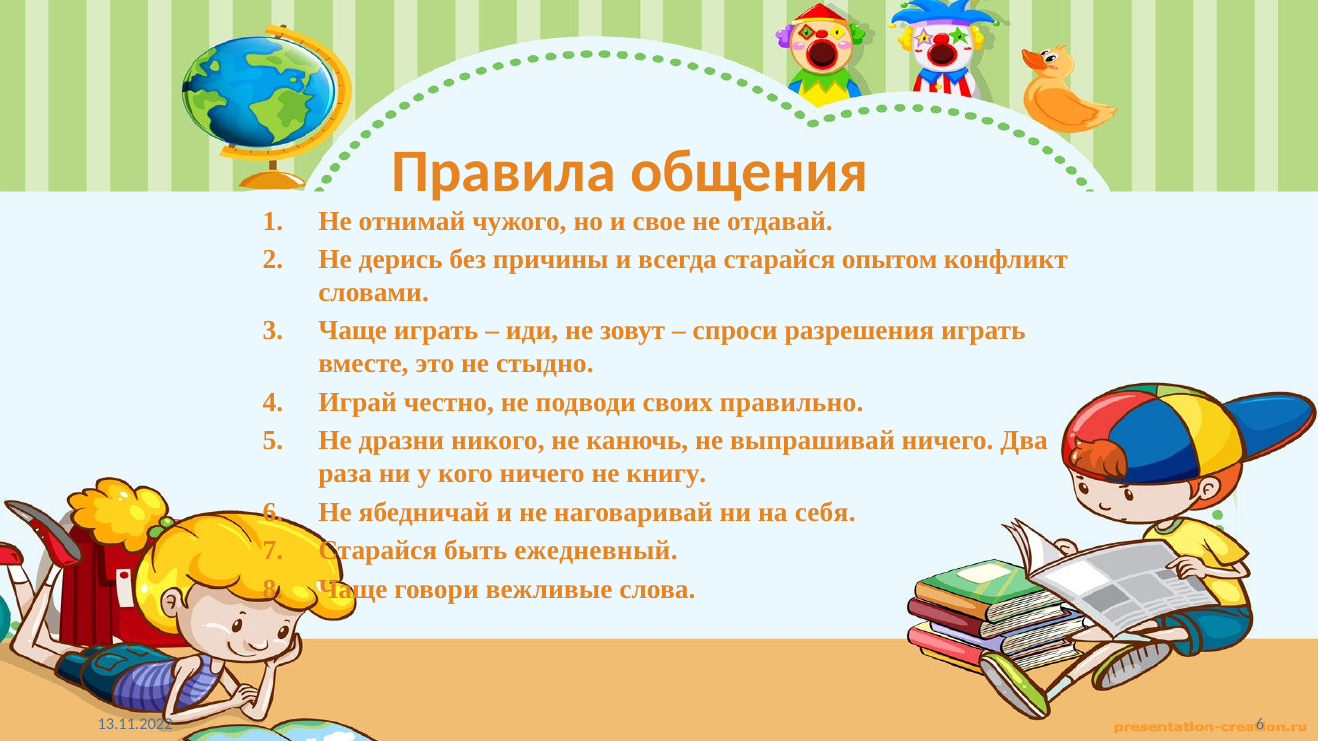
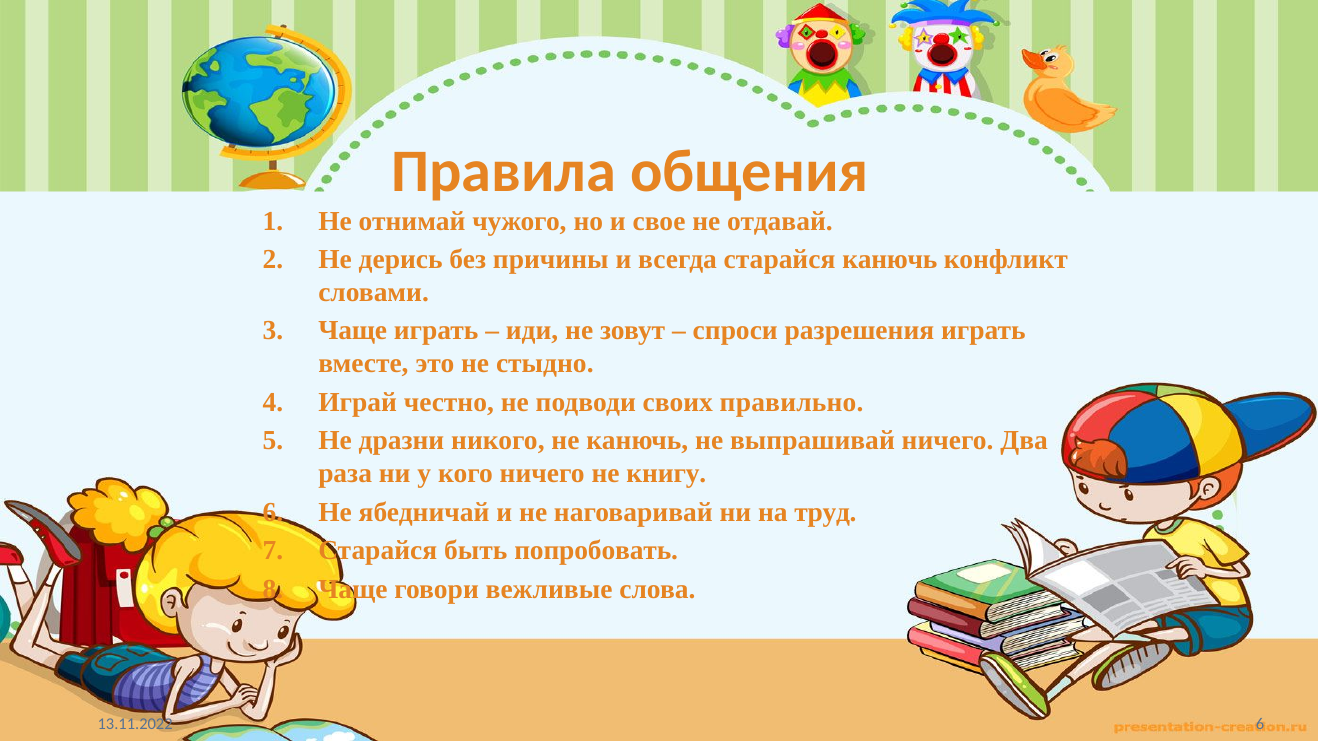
старайся опытом: опытом -> канючь (890, 260)
себя: себя -> труд (826, 513)
ежедневный: ежедневный -> попробовать (596, 551)
